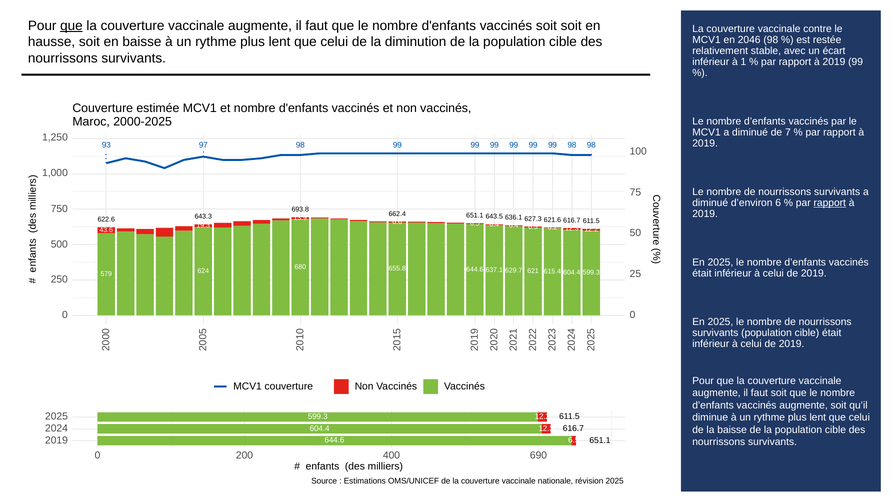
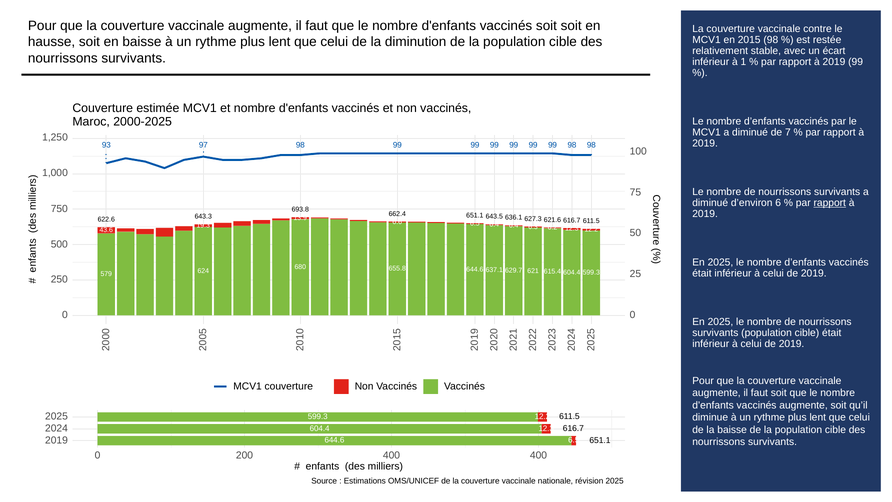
que underline: present -> none (71, 26)
2046: 2046 -> 2015 (749, 40)
400 690: 690 -> 400 (539, 455)
